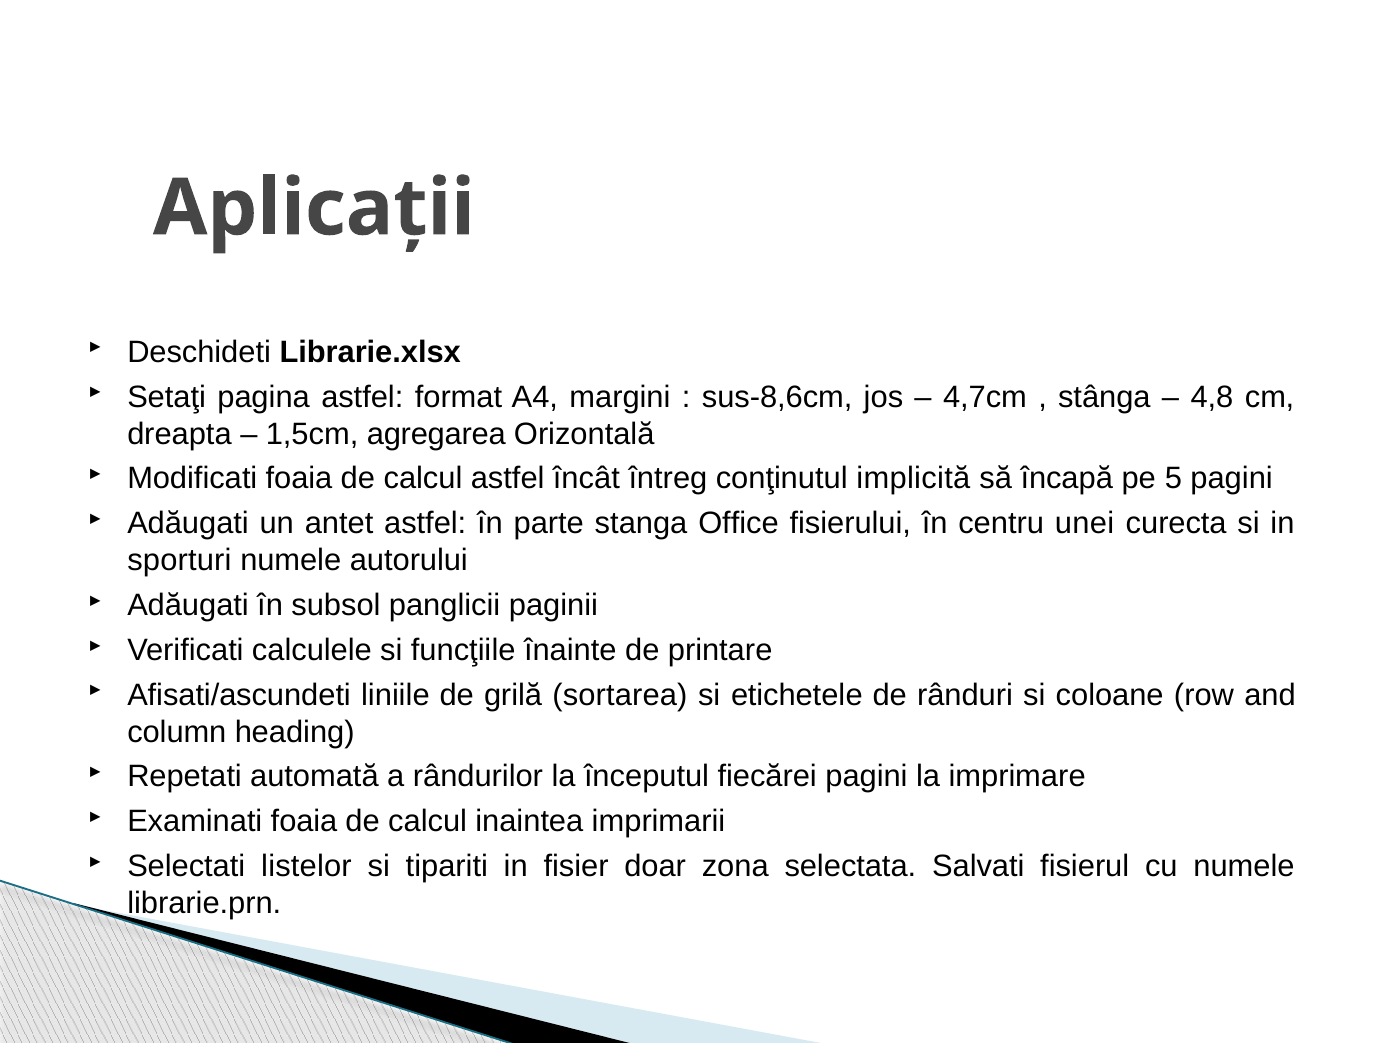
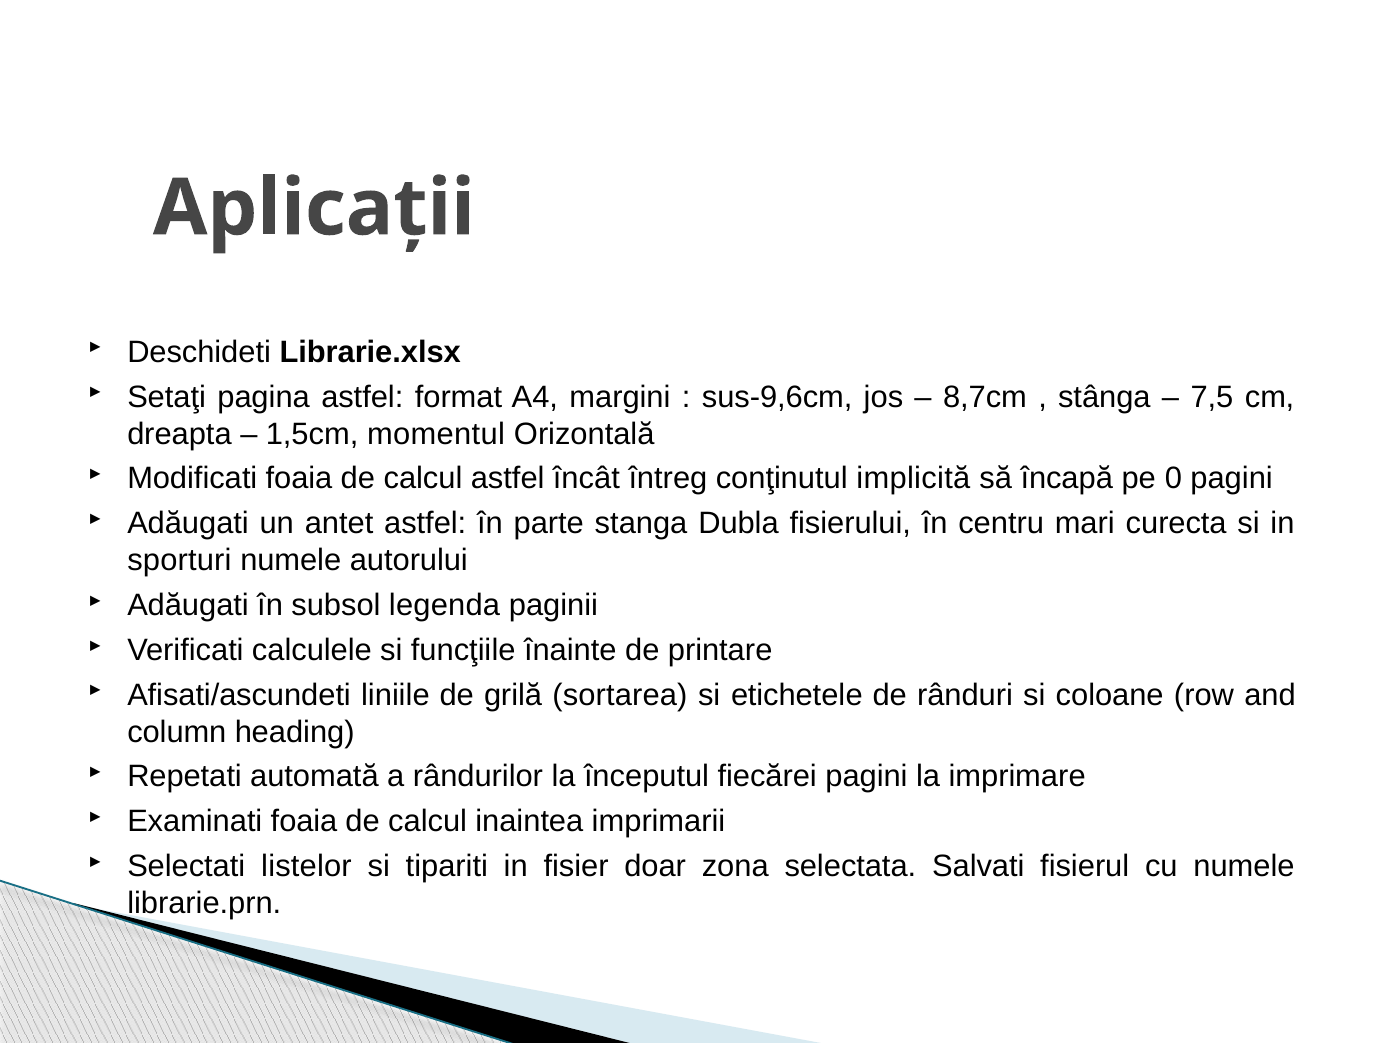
sus-8,6cm: sus-8,6cm -> sus-9,6cm (777, 397)
4,7cm: 4,7cm -> 8,7cm (985, 397)
4,8: 4,8 -> 7,5 (1212, 397)
agregarea: agregarea -> momentul (436, 434)
5: 5 -> 0 (1173, 479)
Office: Office -> Dubla (738, 524)
unei: unei -> mari (1085, 524)
panglicii: panglicii -> legenda (445, 605)
